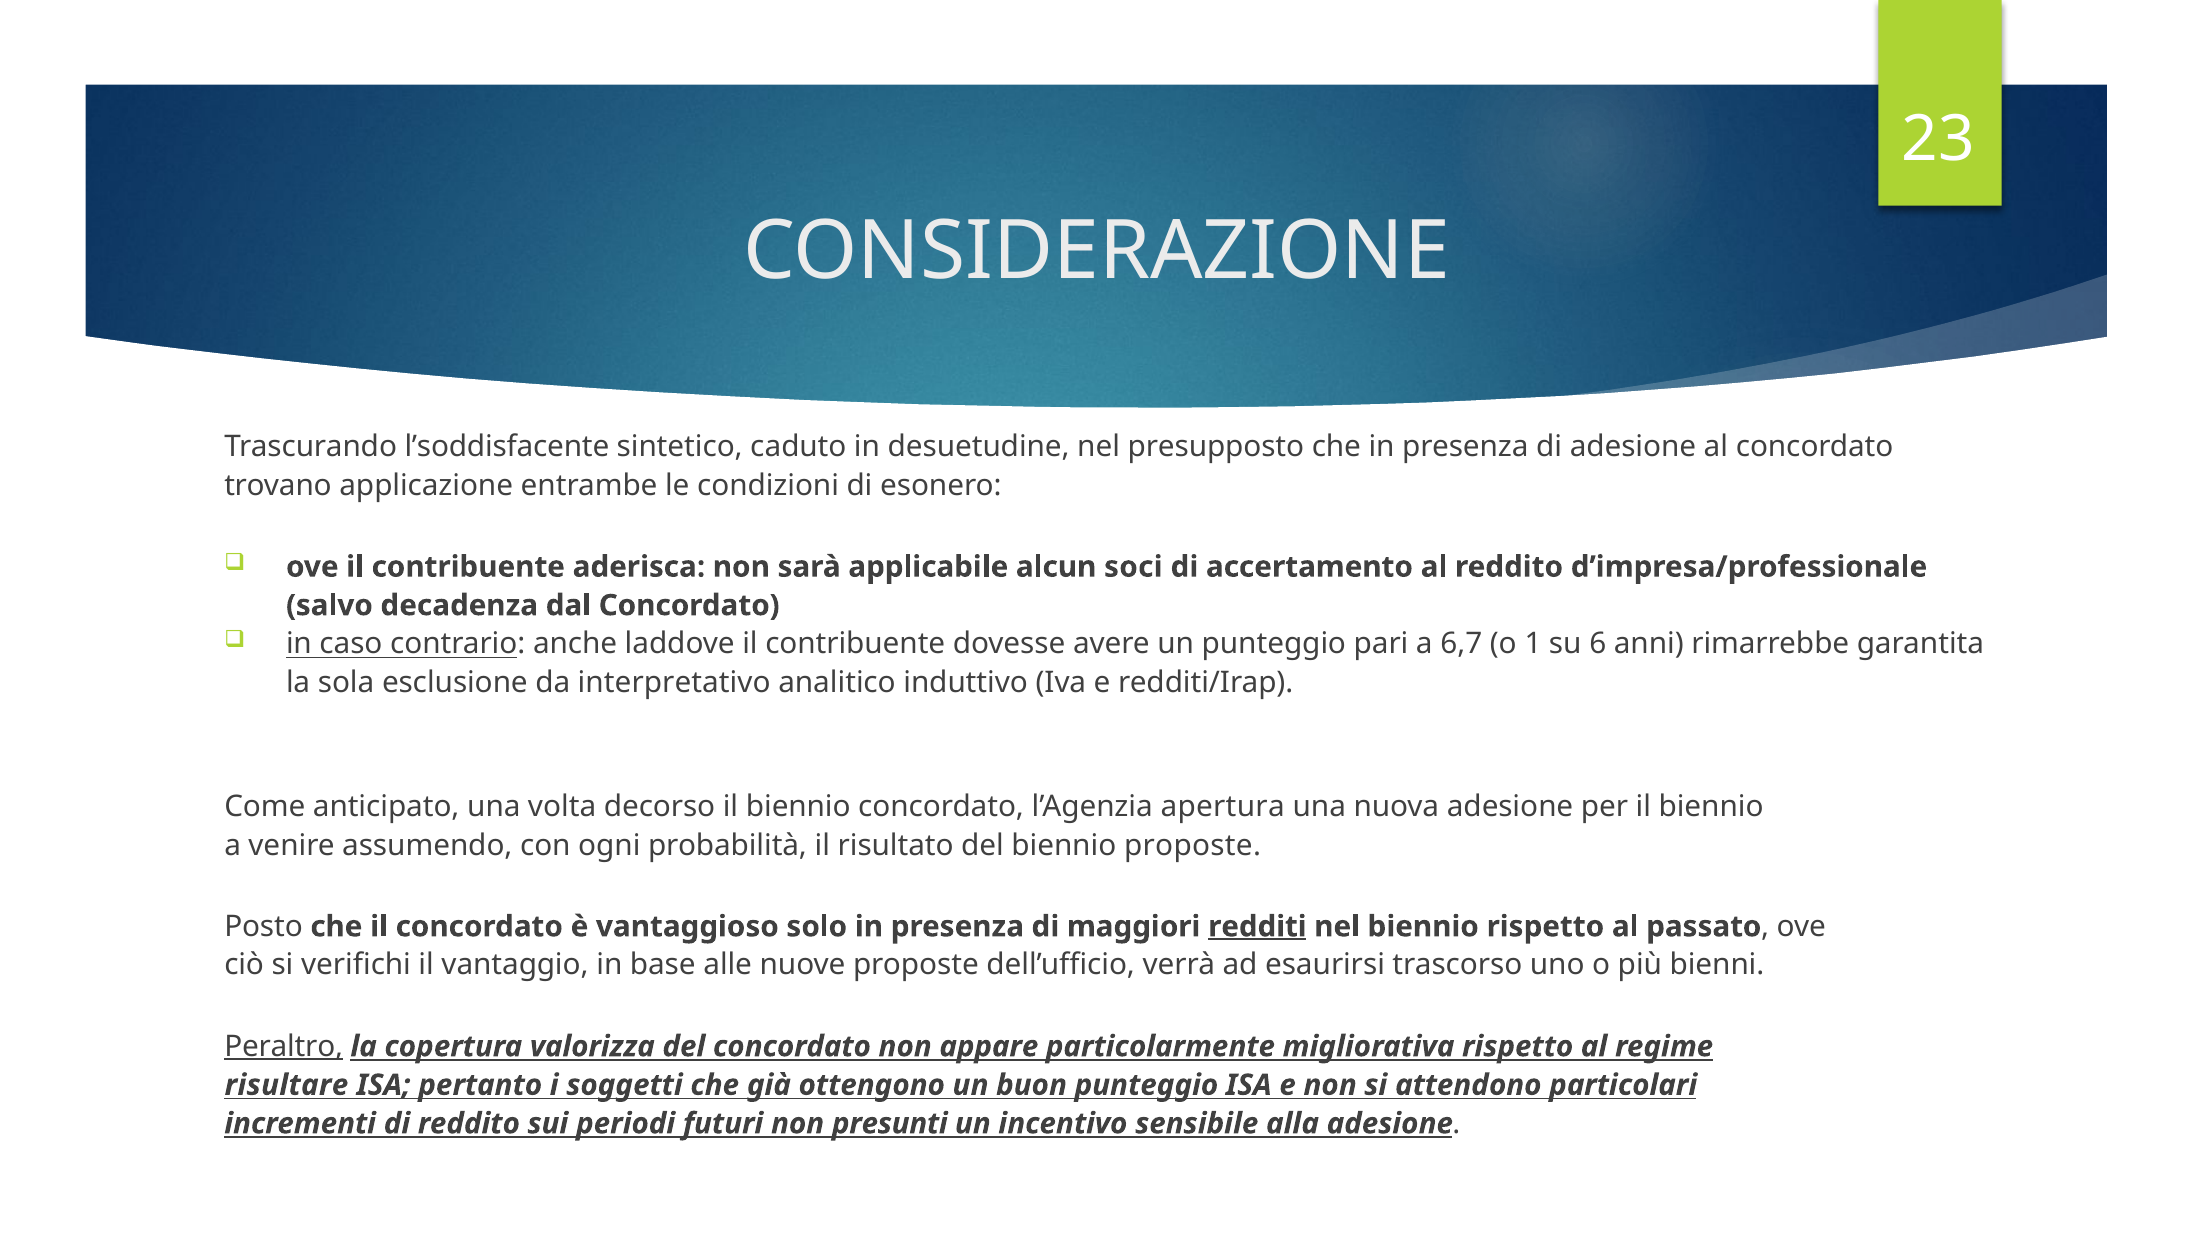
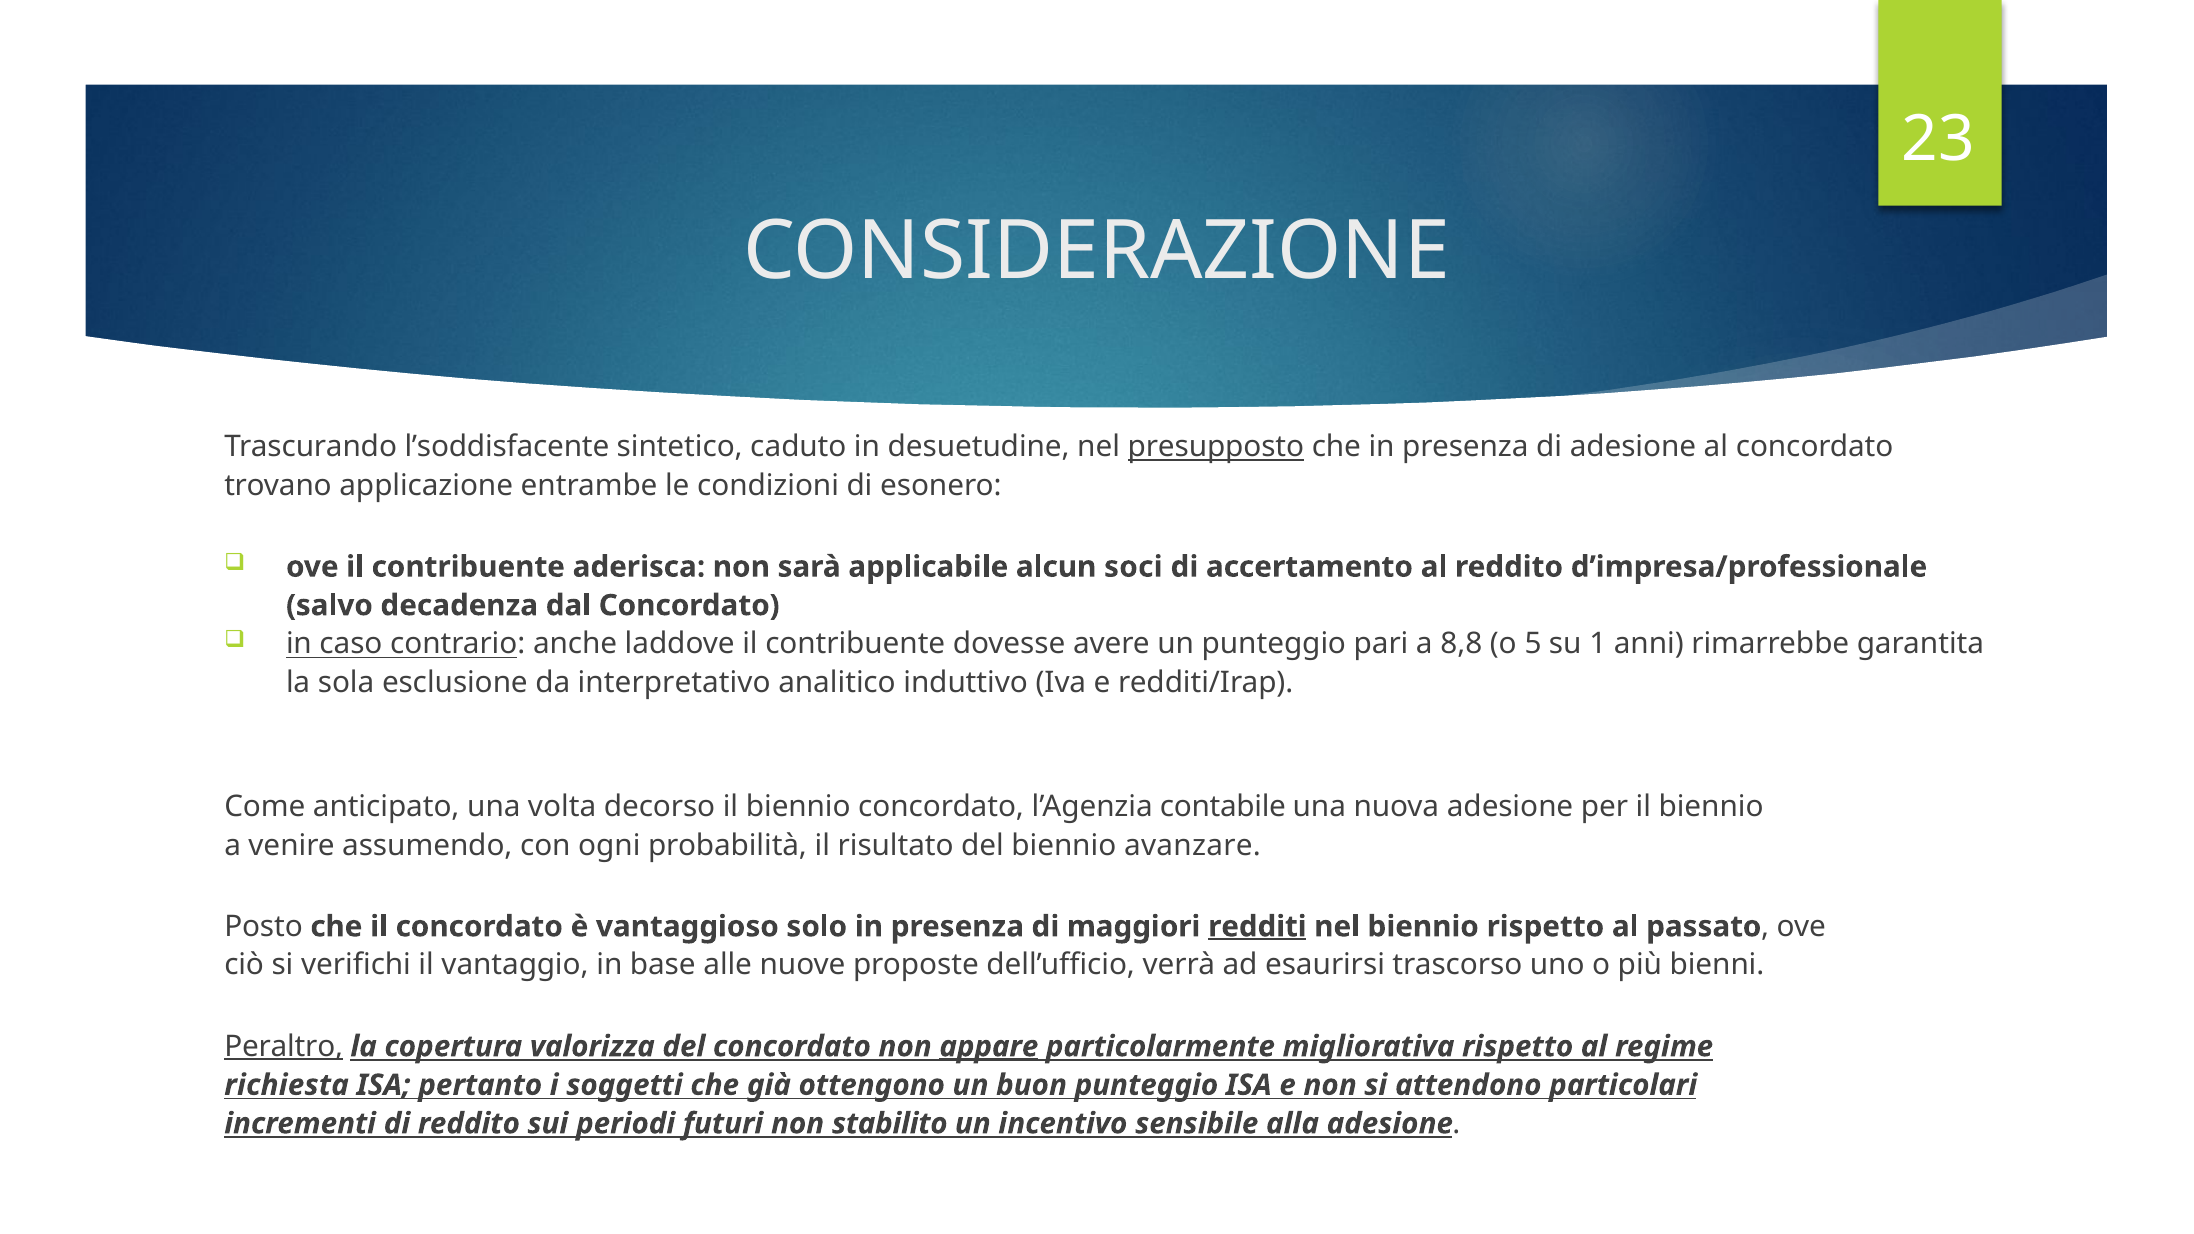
presupposto underline: none -> present (1216, 447)
6,7: 6,7 -> 8,8 (1461, 644)
1: 1 -> 5 (1533, 644)
6: 6 -> 1 (1598, 644)
apertura: apertura -> contabile (1223, 807)
biennio proposte: proposte -> avanzare (1193, 845)
appare underline: none -> present (989, 1047)
risultare: risultare -> richiesta (287, 1085)
presunti: presunti -> stabilito (890, 1124)
